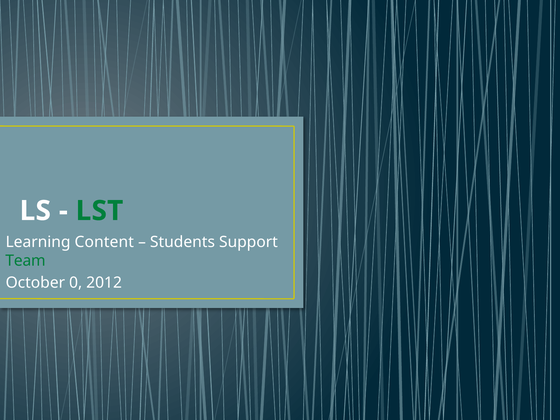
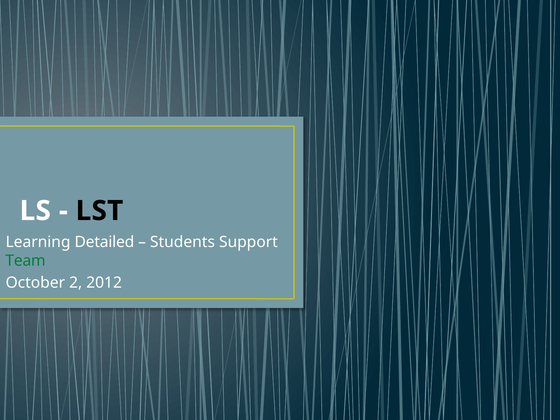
LST colour: green -> black (99, 211)
Content: Content -> Detailed (104, 242)
0: 0 -> 2 (76, 283)
